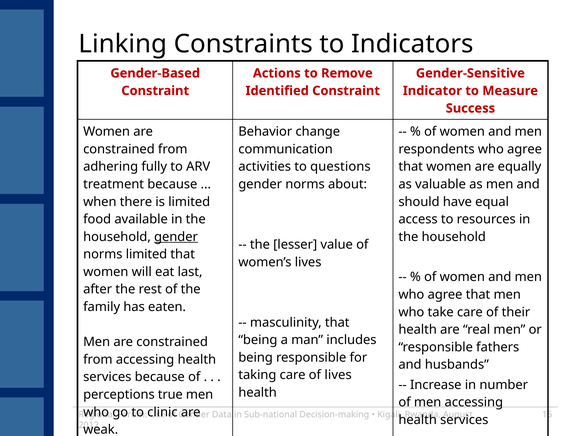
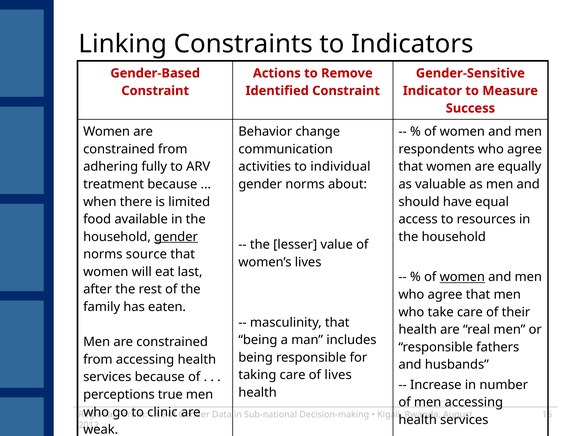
questions: questions -> individual (340, 167)
norms limited: limited -> source (146, 255)
women underline: none -> present (462, 277)
